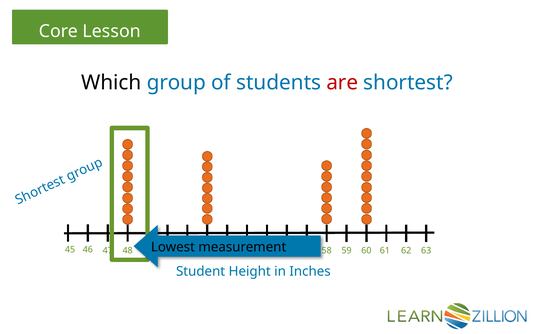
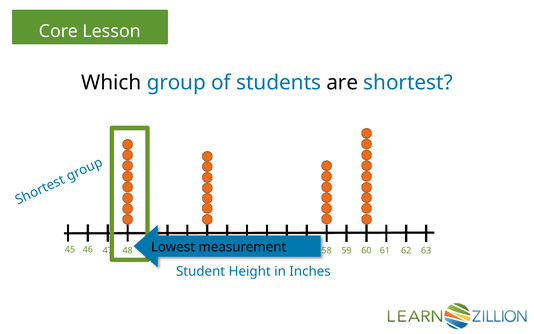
are colour: red -> black (342, 82)
